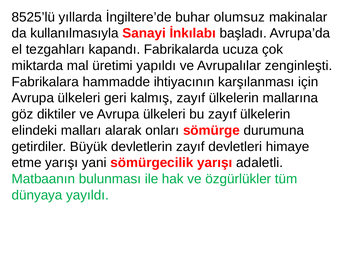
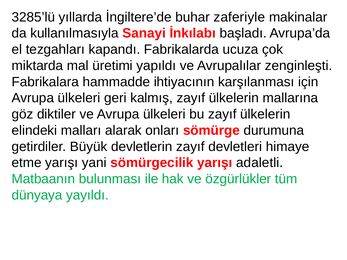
8525’lü: 8525’lü -> 3285’lü (33, 17)
olumsuz: olumsuz -> zaferiyle (239, 17)
